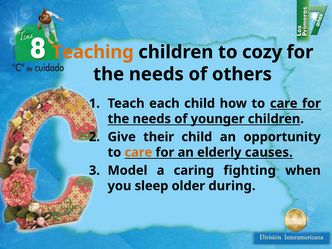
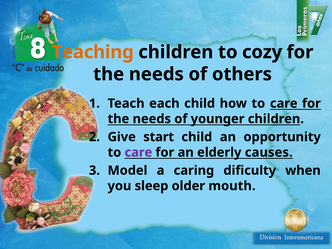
their: their -> start (159, 137)
care colour: orange -> purple (138, 152)
fighting: fighting -> dificulty (250, 170)
during: during -> mouth (232, 186)
